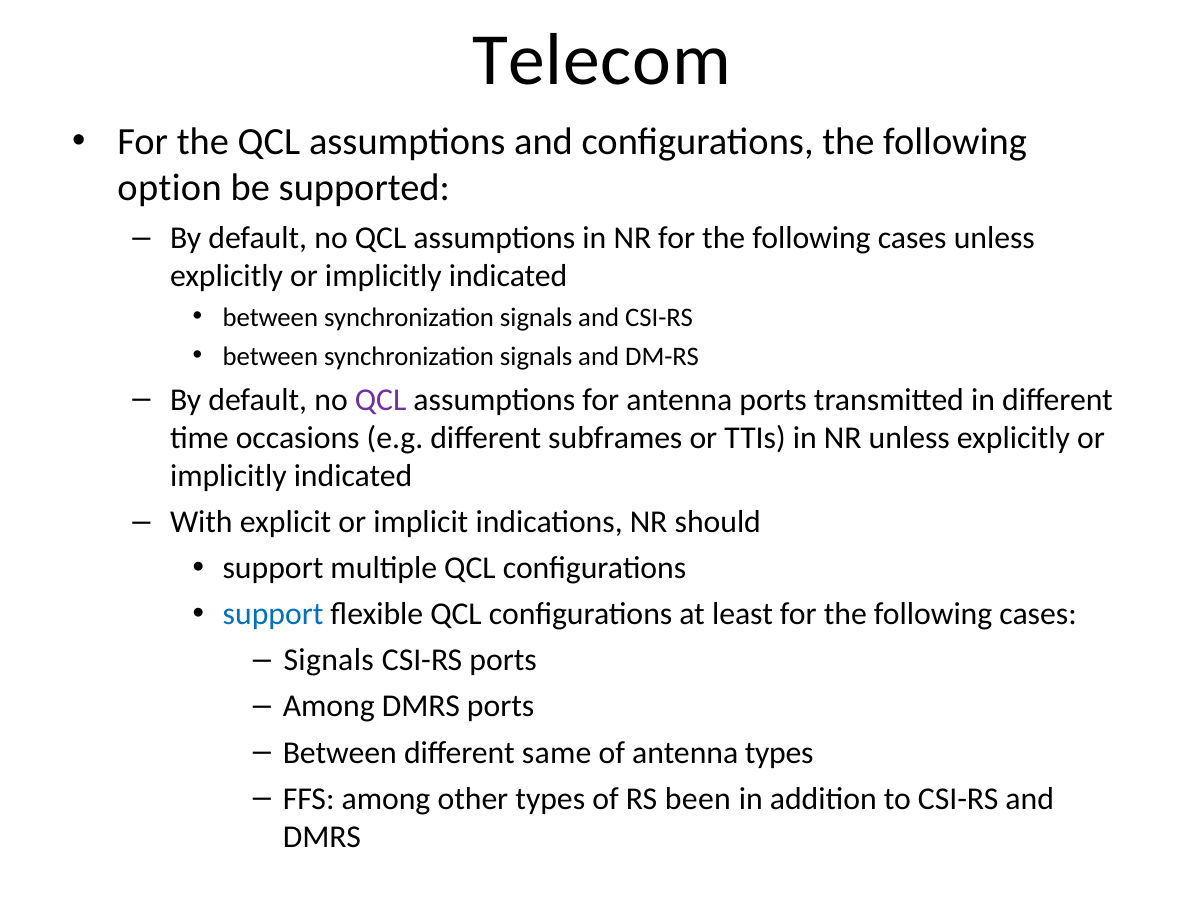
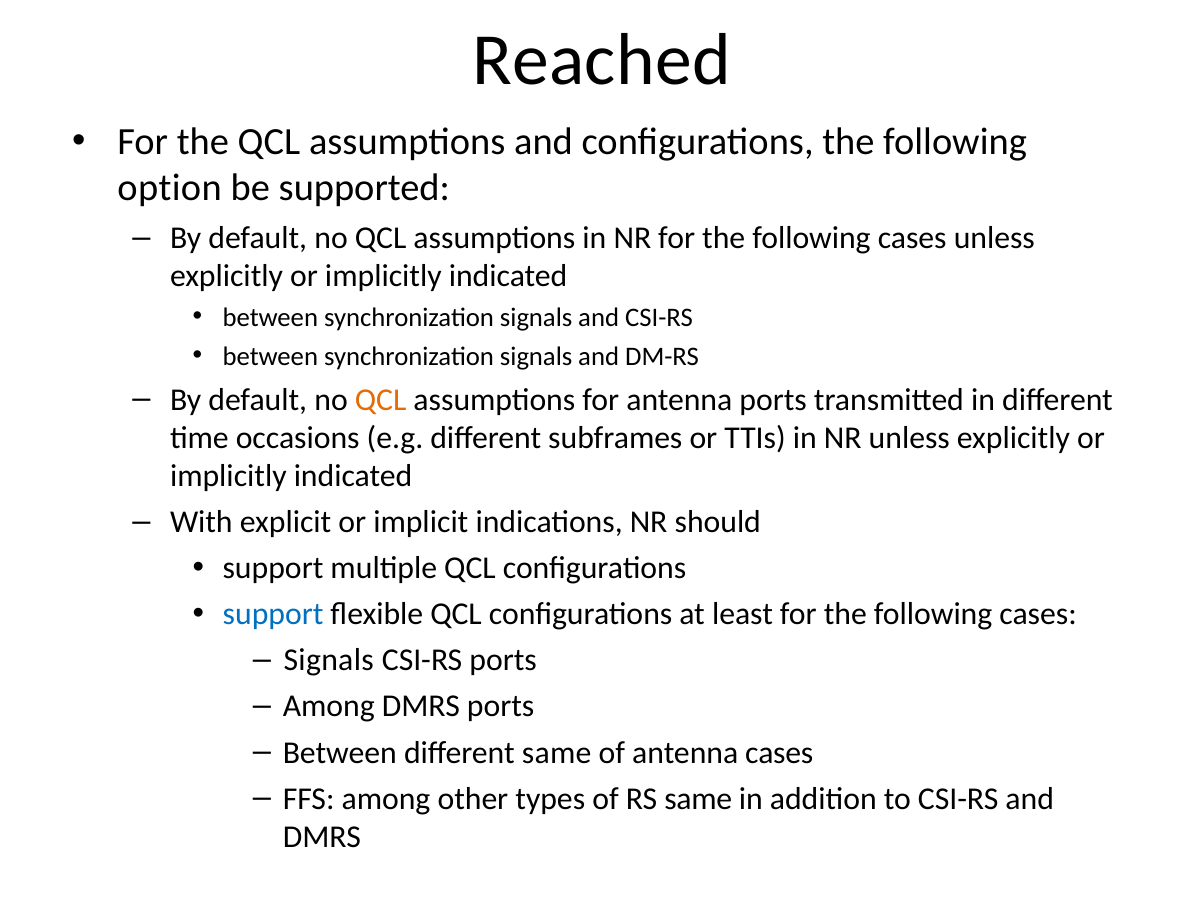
Telecom: Telecom -> Reached (602, 60)
QCL colour: purple -> orange (381, 400)
antenna types: types -> cases (779, 753)
RS been: been -> same (698, 799)
